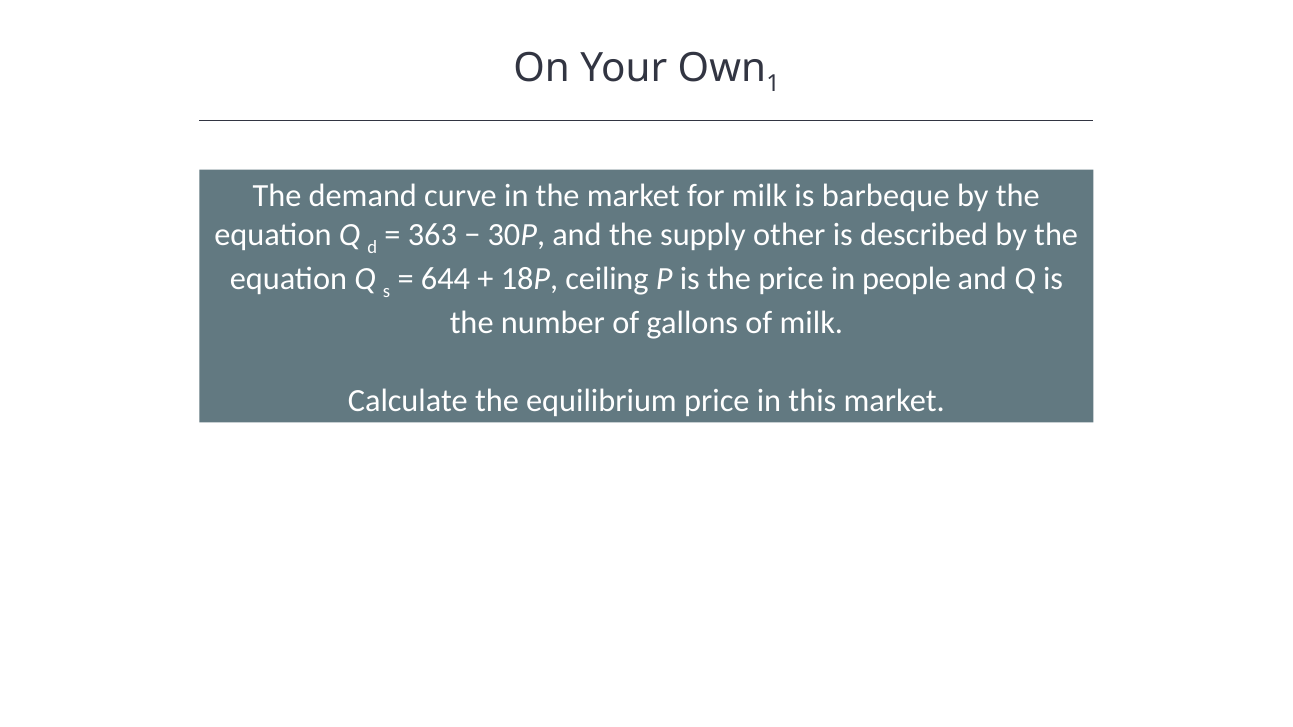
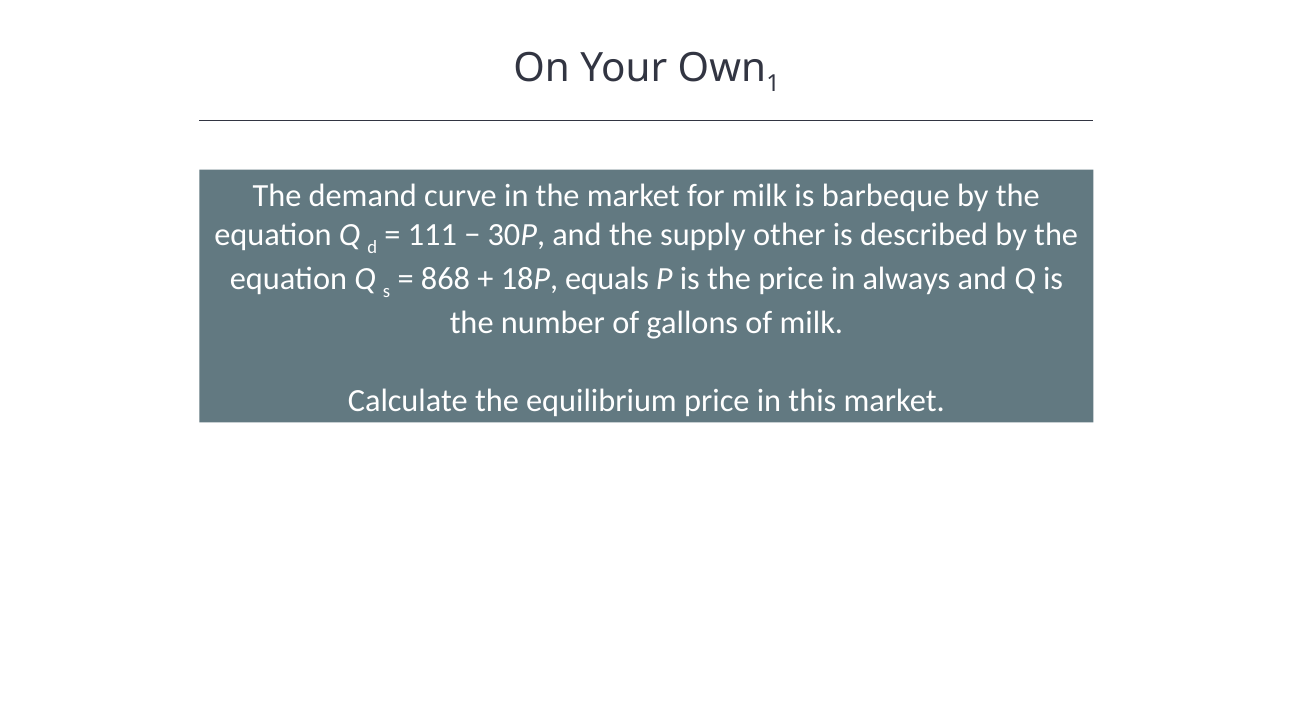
363: 363 -> 111 (432, 235)
644: 644 -> 868 (445, 279)
ceiling: ceiling -> equals (607, 279)
people: people -> always (906, 279)
